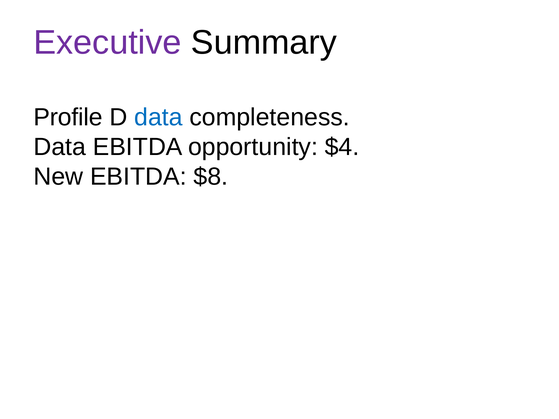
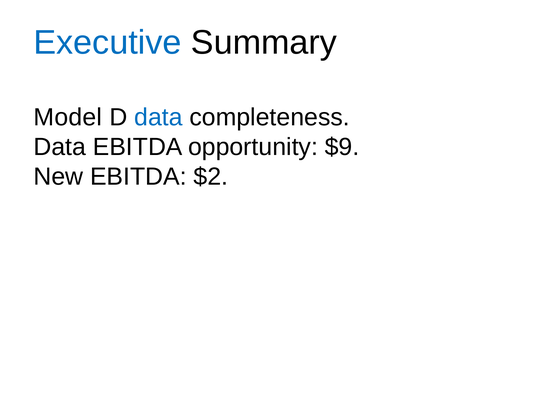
Executive colour: purple -> blue (107, 42)
Profile: Profile -> Model (68, 117)
$4: $4 -> $9 (342, 147)
$8: $8 -> $2 (211, 177)
